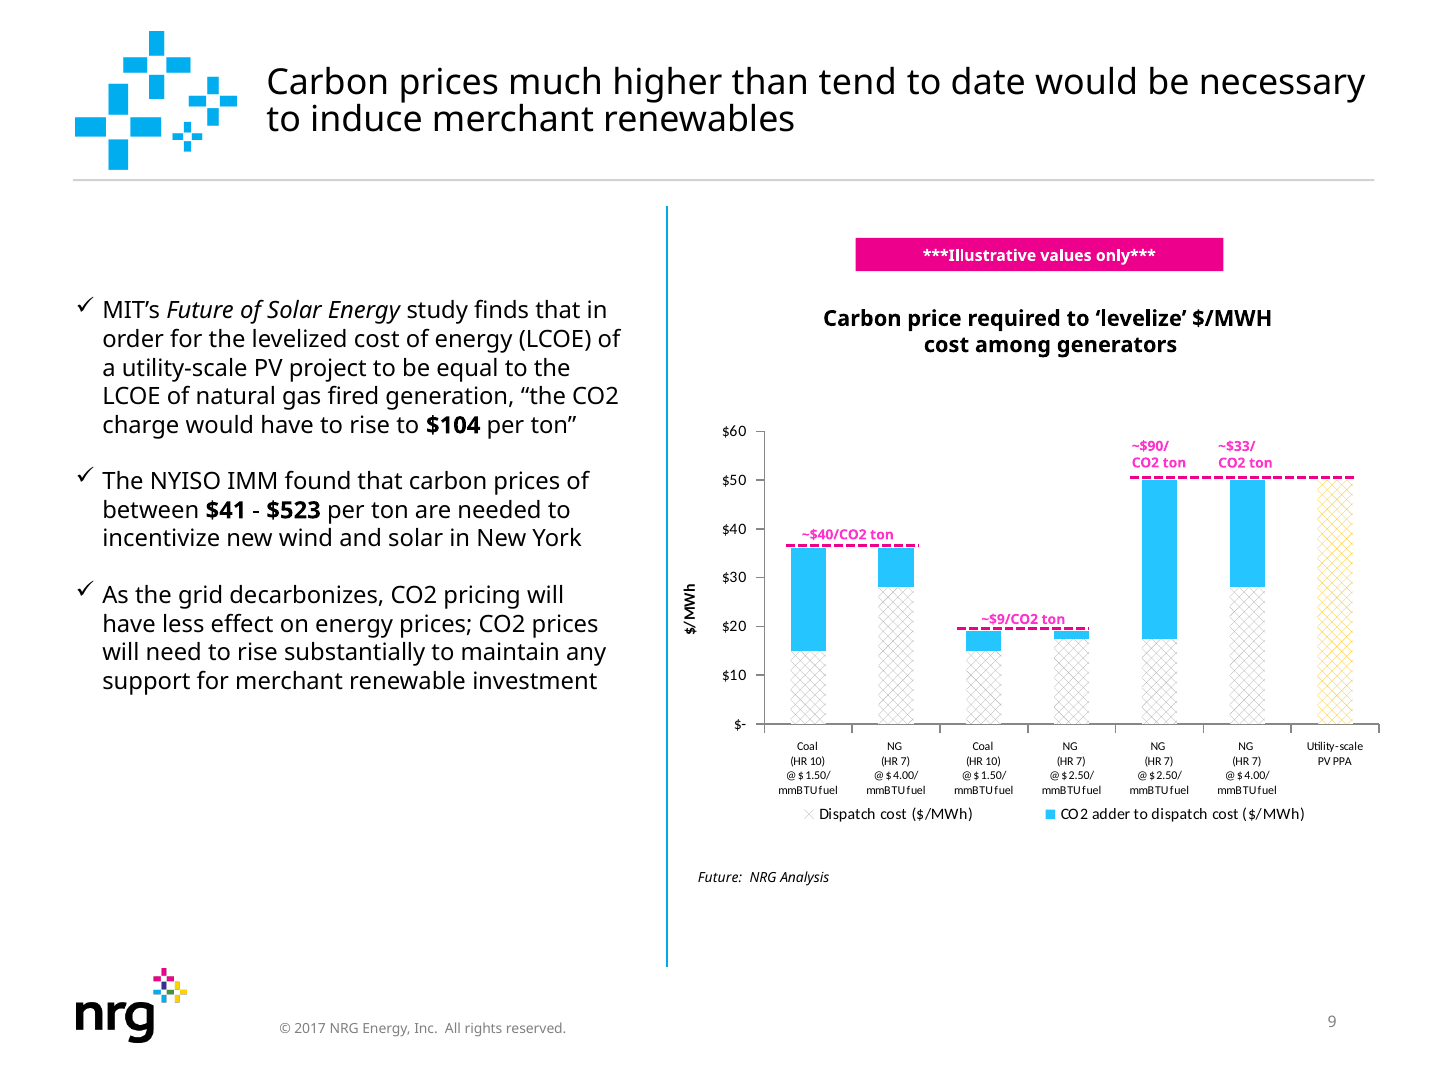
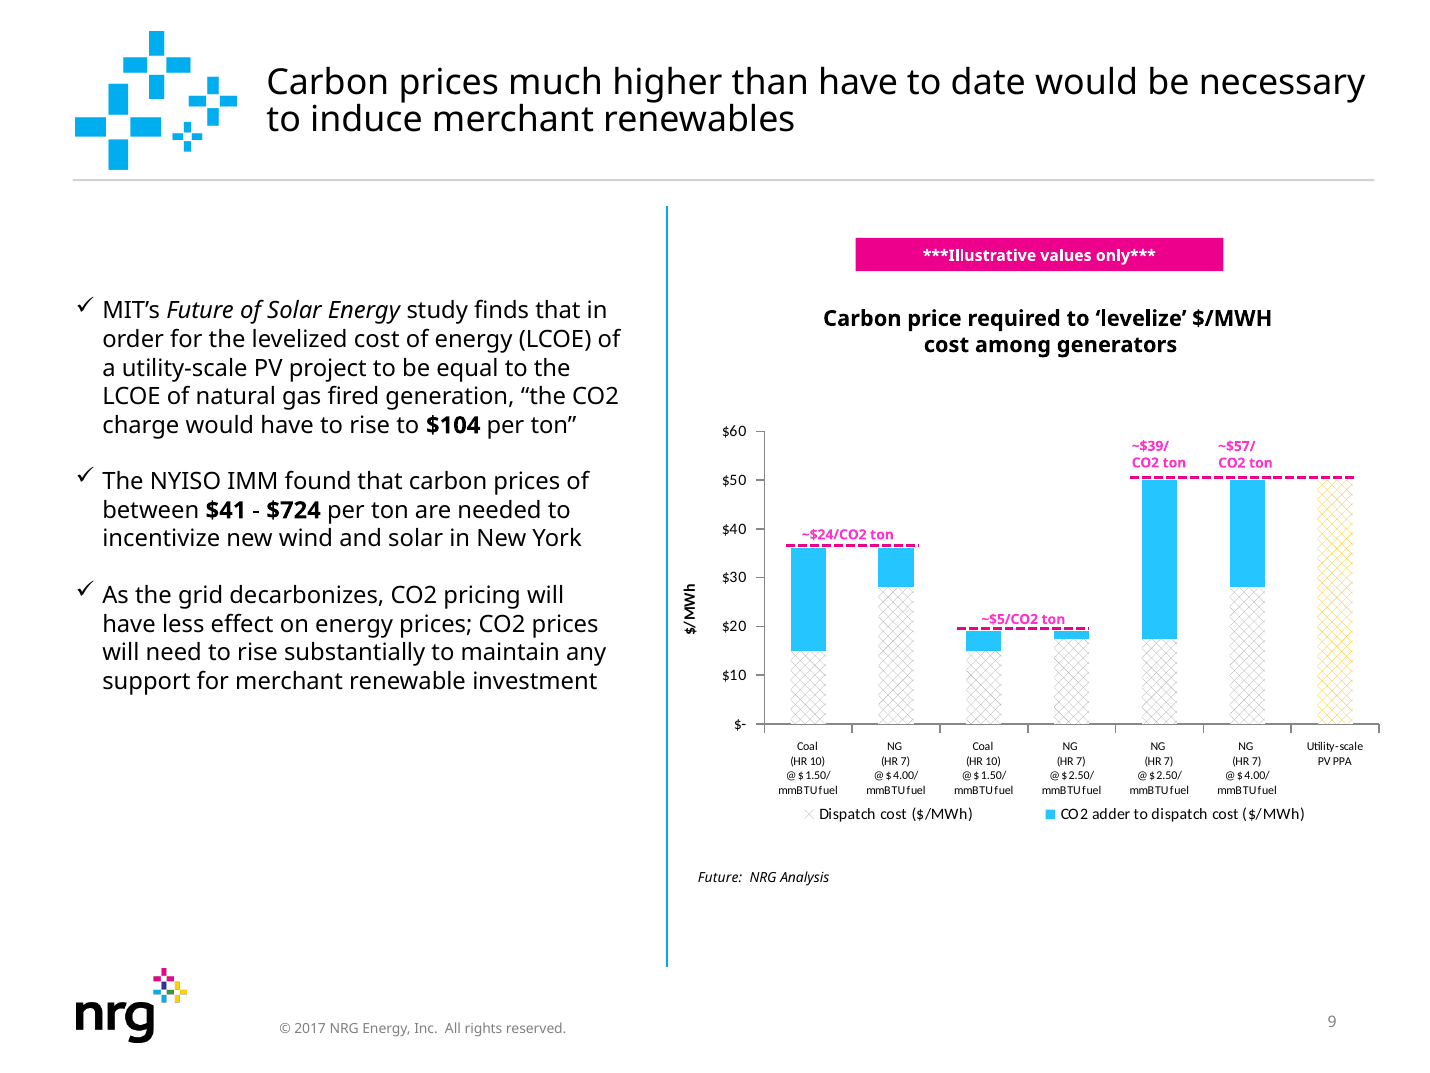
than tend: tend -> have (858, 83)
~$90/: ~$90/ -> ~$39/ (1150, 446)
~$33/: ~$33/ -> ~$57/ (1237, 446)
$523: $523 -> $724 (294, 510)
~$40/CO2: ~$40/CO2 -> ~$24/CO2 (834, 534)
~$9/CO2: ~$9/CO2 -> ~$5/CO2 (1010, 619)
